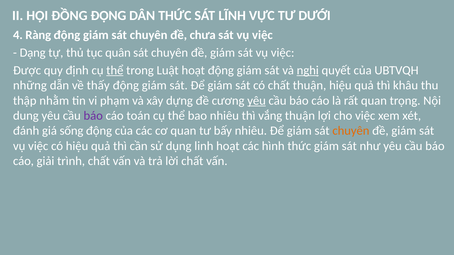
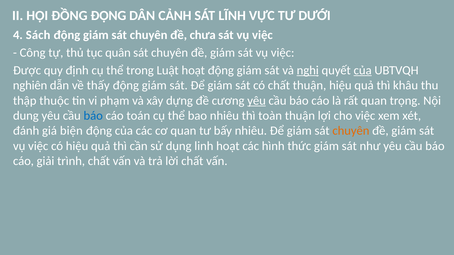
DÂN THỨC: THỨC -> CẢNH (175, 16)
Ràng: Ràng -> Sách (38, 35)
Dạng: Dạng -> Công (33, 53)
thể underline: present -> none (115, 70)
của underline: none -> present (363, 70)
những: những -> nghiên (30, 86)
nhằm: nhằm -> thuộc (54, 101)
báo colour: purple -> blue (93, 116)
vắng: vắng -> toàn (270, 116)
sống: sống -> biện (71, 131)
